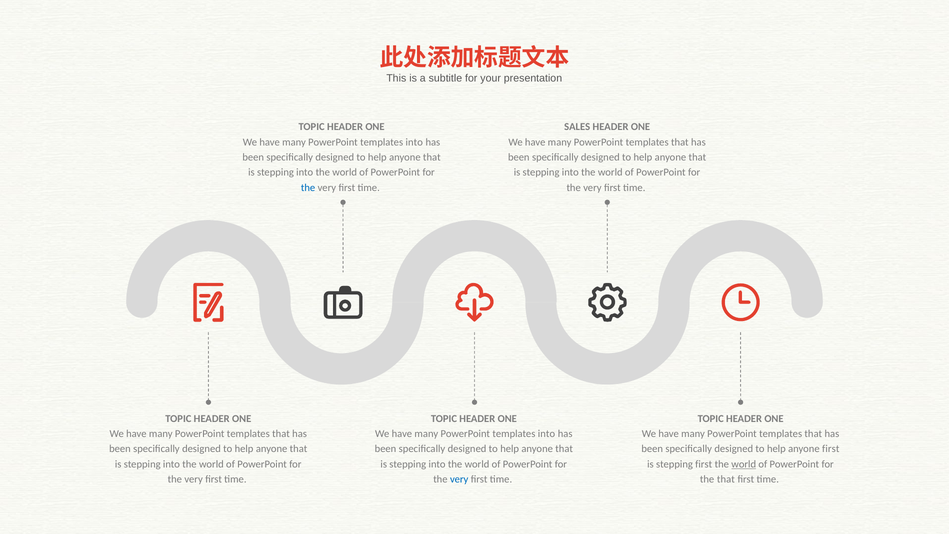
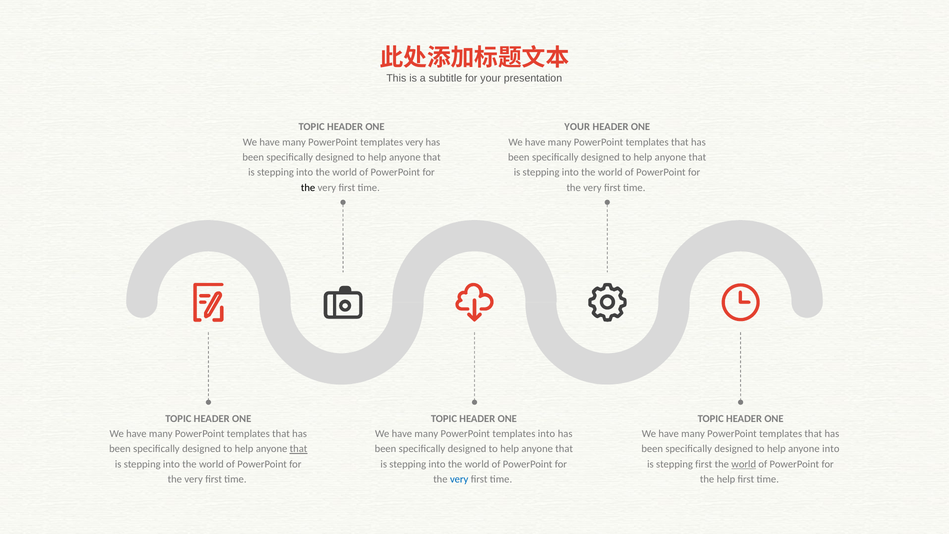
SALES: SALES -> YOUR (577, 127)
into: into -> very (414, 142)
the colour: blue -> black (308, 187)
that underline: none -> present (299, 449)
anyone first: first -> into (831, 449)
the that: that -> help (726, 479)
